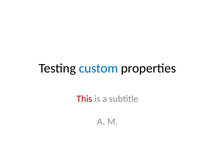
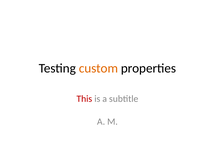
custom colour: blue -> orange (98, 68)
